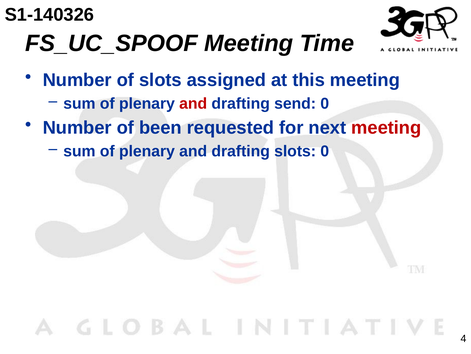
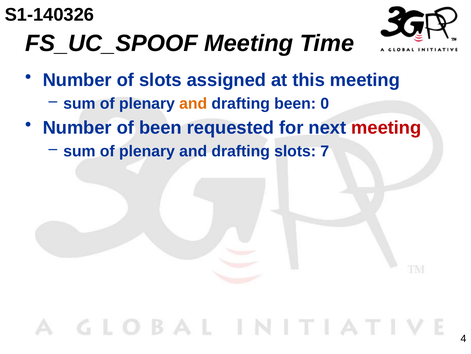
and colour: red -> orange (193, 103)
drafting send: send -> been (295, 103)
slots 0: 0 -> 7 (325, 151)
